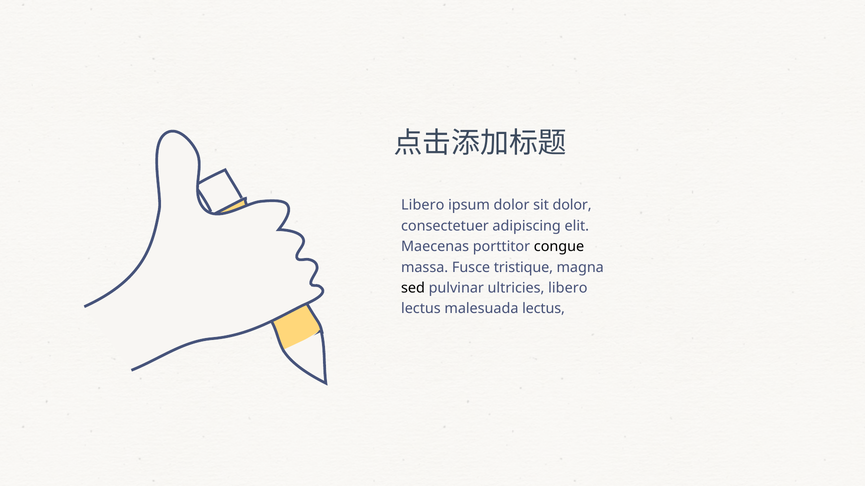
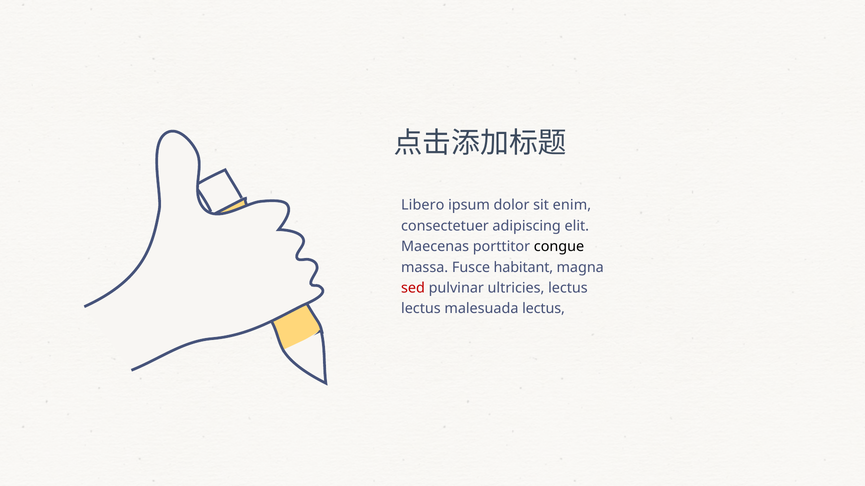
sit dolor: dolor -> enim (572, 205)
tristique: tristique -> habitant (523, 268)
sed colour: black -> red (413, 288)
ultricies libero: libero -> lectus (568, 288)
